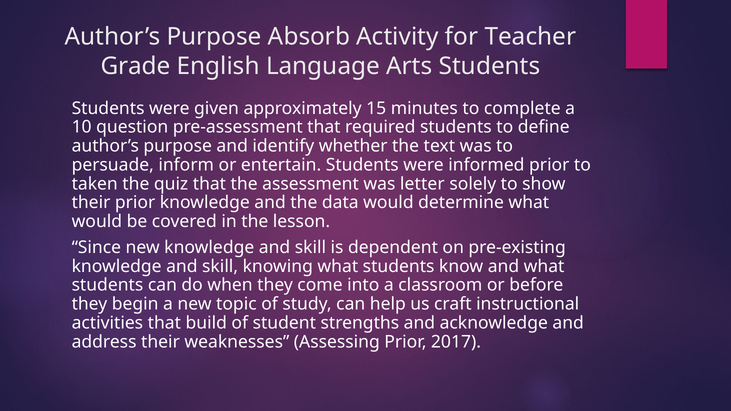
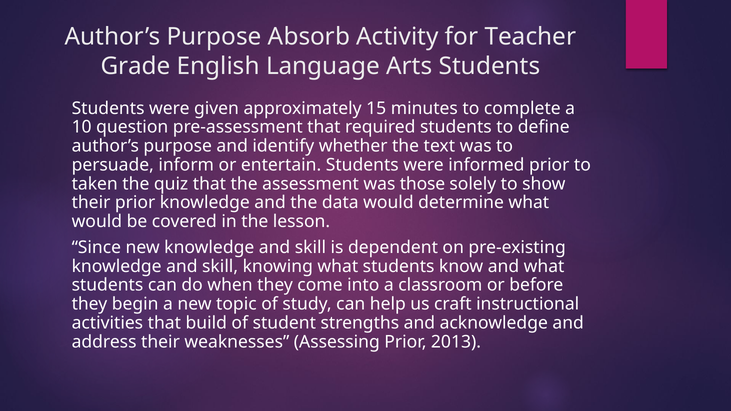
letter: letter -> those (422, 184)
2017: 2017 -> 2013 (456, 342)
